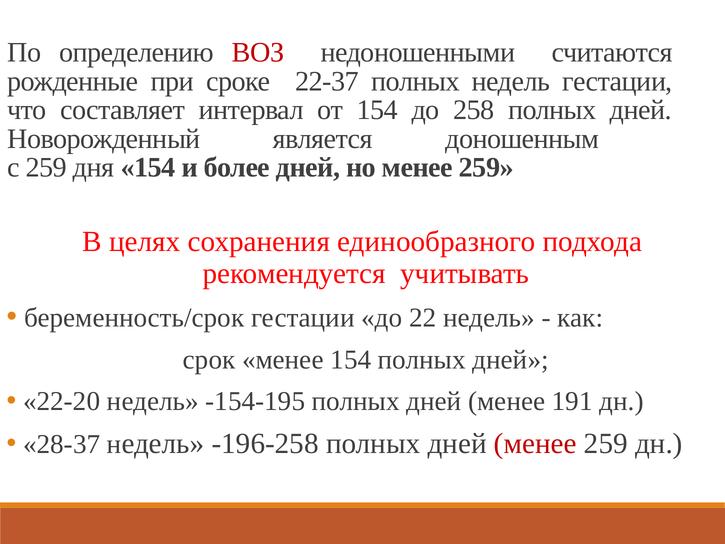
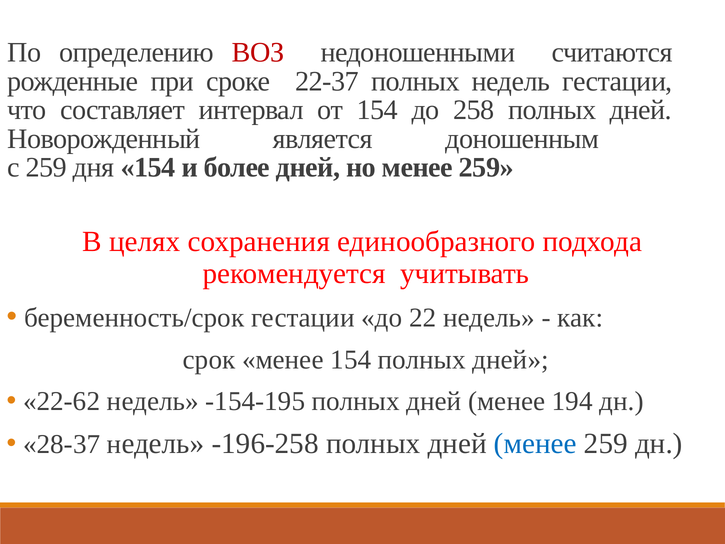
22-20: 22-20 -> 22-62 (62, 401)
191: 191 -> 194 (572, 401)
менее colour: red -> blue (535, 443)
